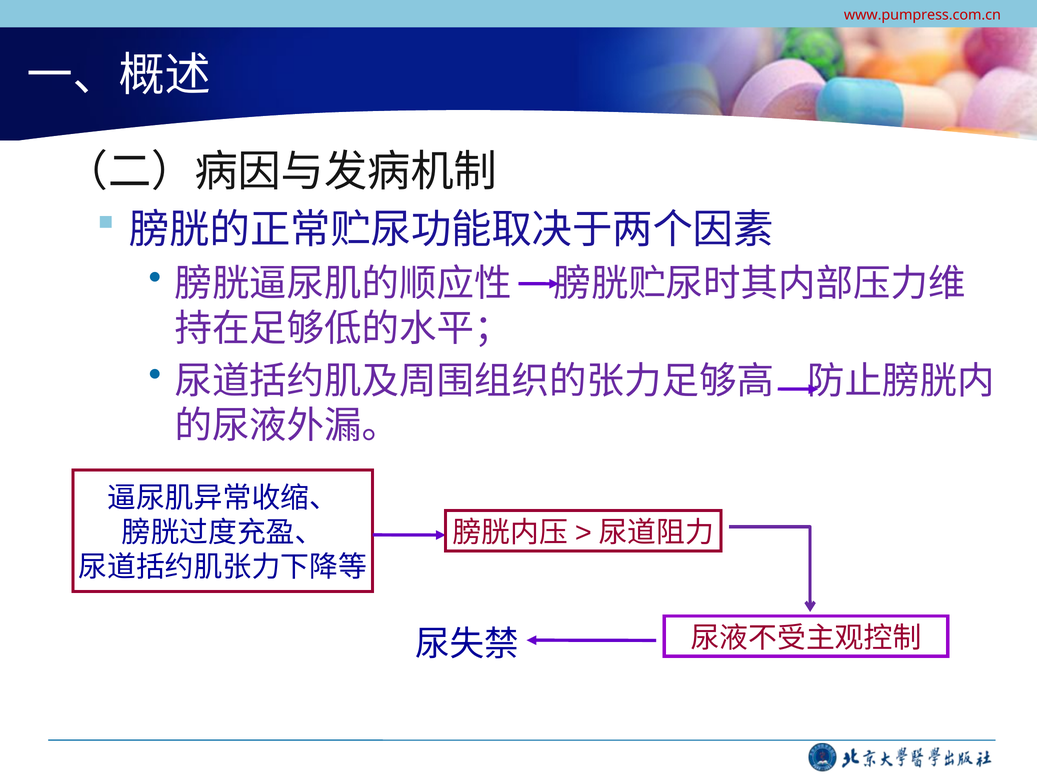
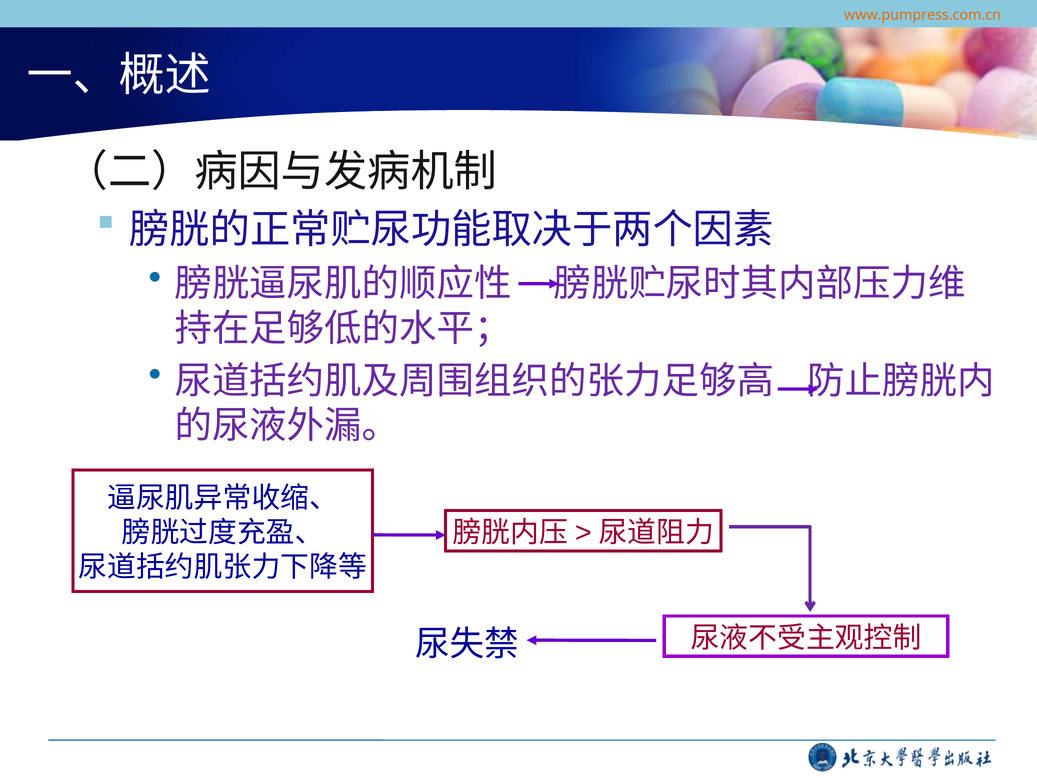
www.pumpress.com.cn colour: red -> orange (922, 15)
